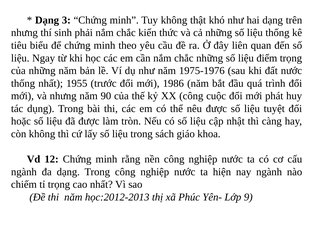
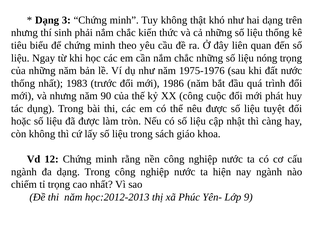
điểm: điểm -> nóng (267, 58)
1955: 1955 -> 1983 (77, 83)
